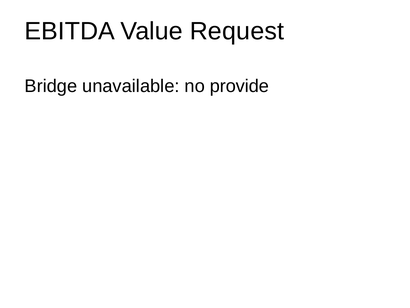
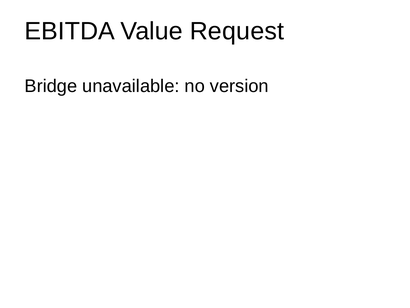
provide: provide -> version (239, 86)
